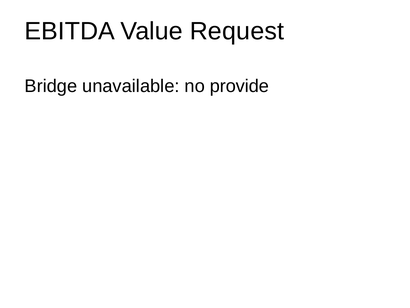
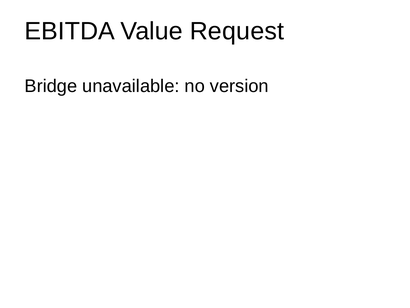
provide: provide -> version (239, 86)
